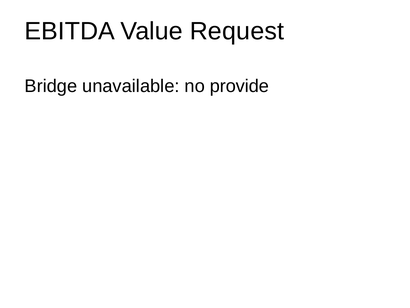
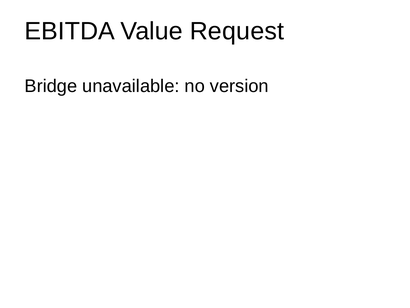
provide: provide -> version (239, 86)
